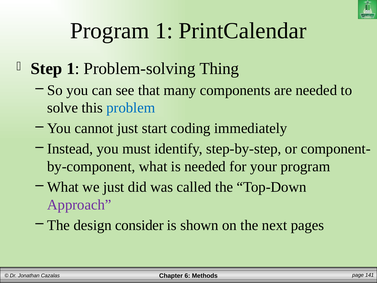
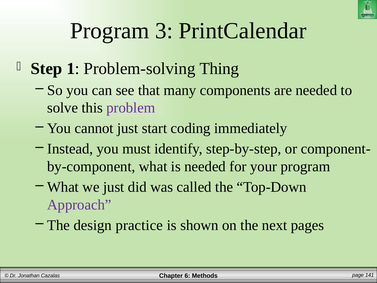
Program 1: 1 -> 3 (164, 31)
problem colour: blue -> purple (131, 108)
consider: consider -> practice (139, 225)
